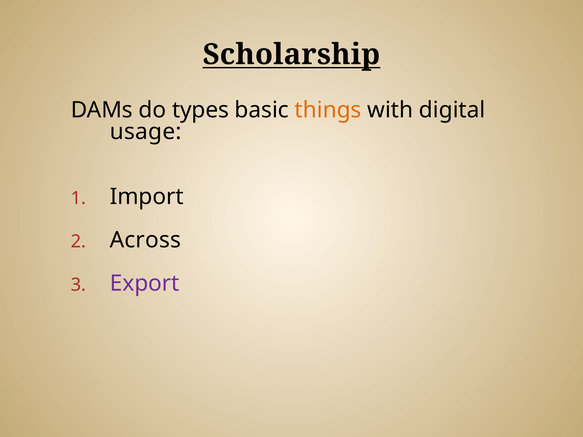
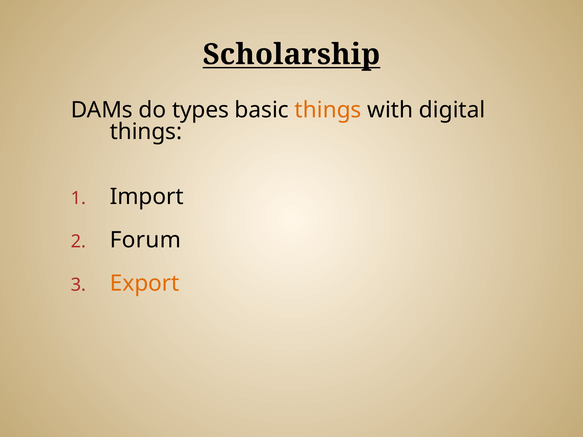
usage: usage -> things (146, 132)
Across: Across -> Forum (145, 240)
Export colour: purple -> orange (145, 284)
